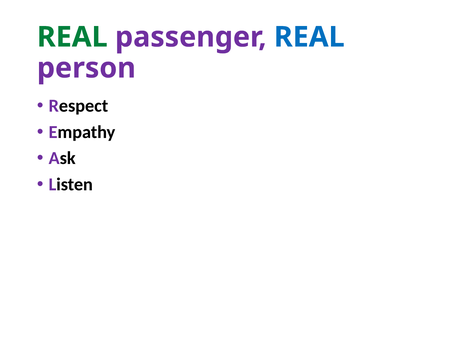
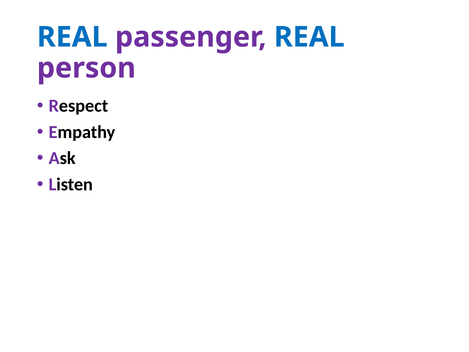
REAL colour: green -> blue (72, 37)
